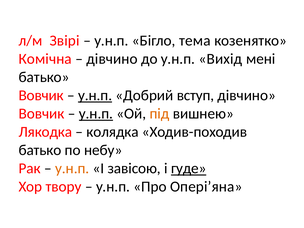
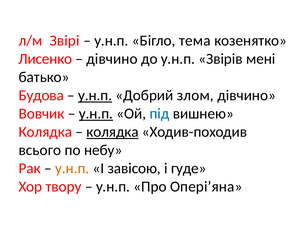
Комічна: Комічна -> Лисенко (45, 59)
Вихід: Вихід -> Звірів (221, 59)
Вовчик: Вовчик -> Будова (41, 95)
вступ: вступ -> злом (195, 95)
під colour: orange -> blue (159, 114)
Лякодка: Лякодка -> Колядка (45, 132)
колядка underline: none -> present (113, 132)
батько: батько -> всього (40, 150)
гуде underline: present -> none (189, 168)
